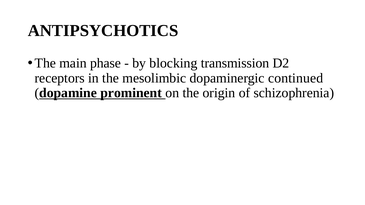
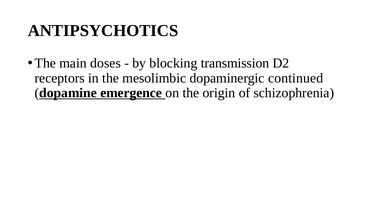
phase: phase -> doses (106, 63)
prominent: prominent -> emergence (131, 93)
